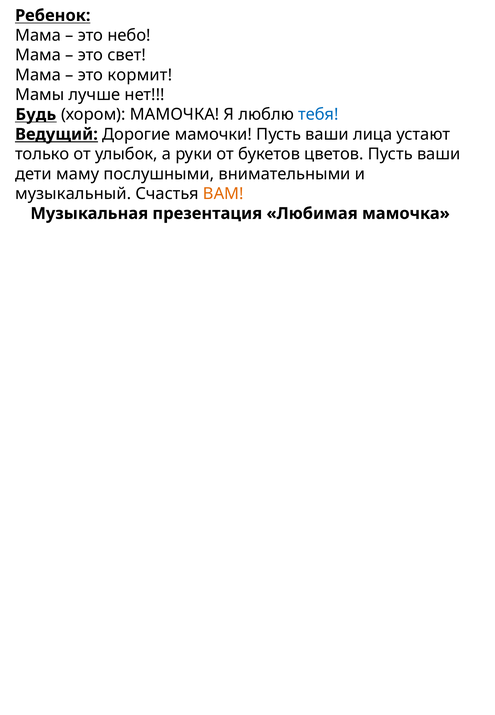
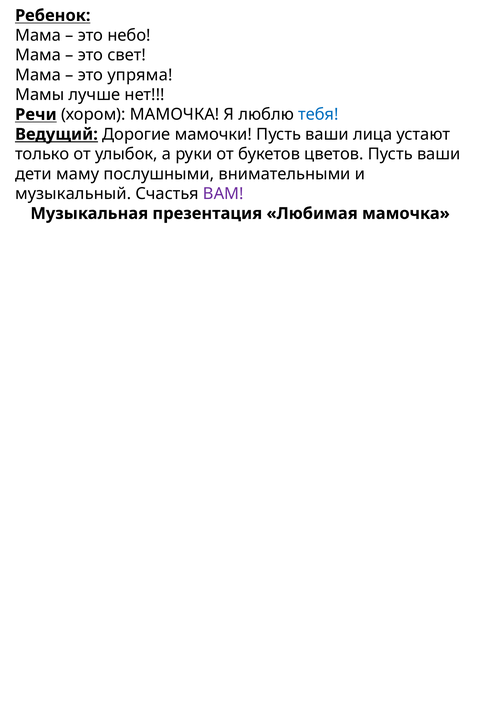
кормит: кормит -> упряма (140, 75)
Будь: Будь -> Речи (36, 114)
ВАМ colour: orange -> purple (223, 194)
